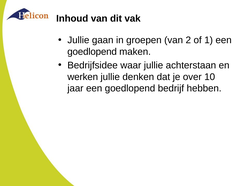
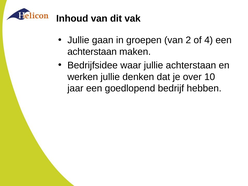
1: 1 -> 4 (209, 40)
goedlopend: goedlopend -> achterstaan (92, 52)
